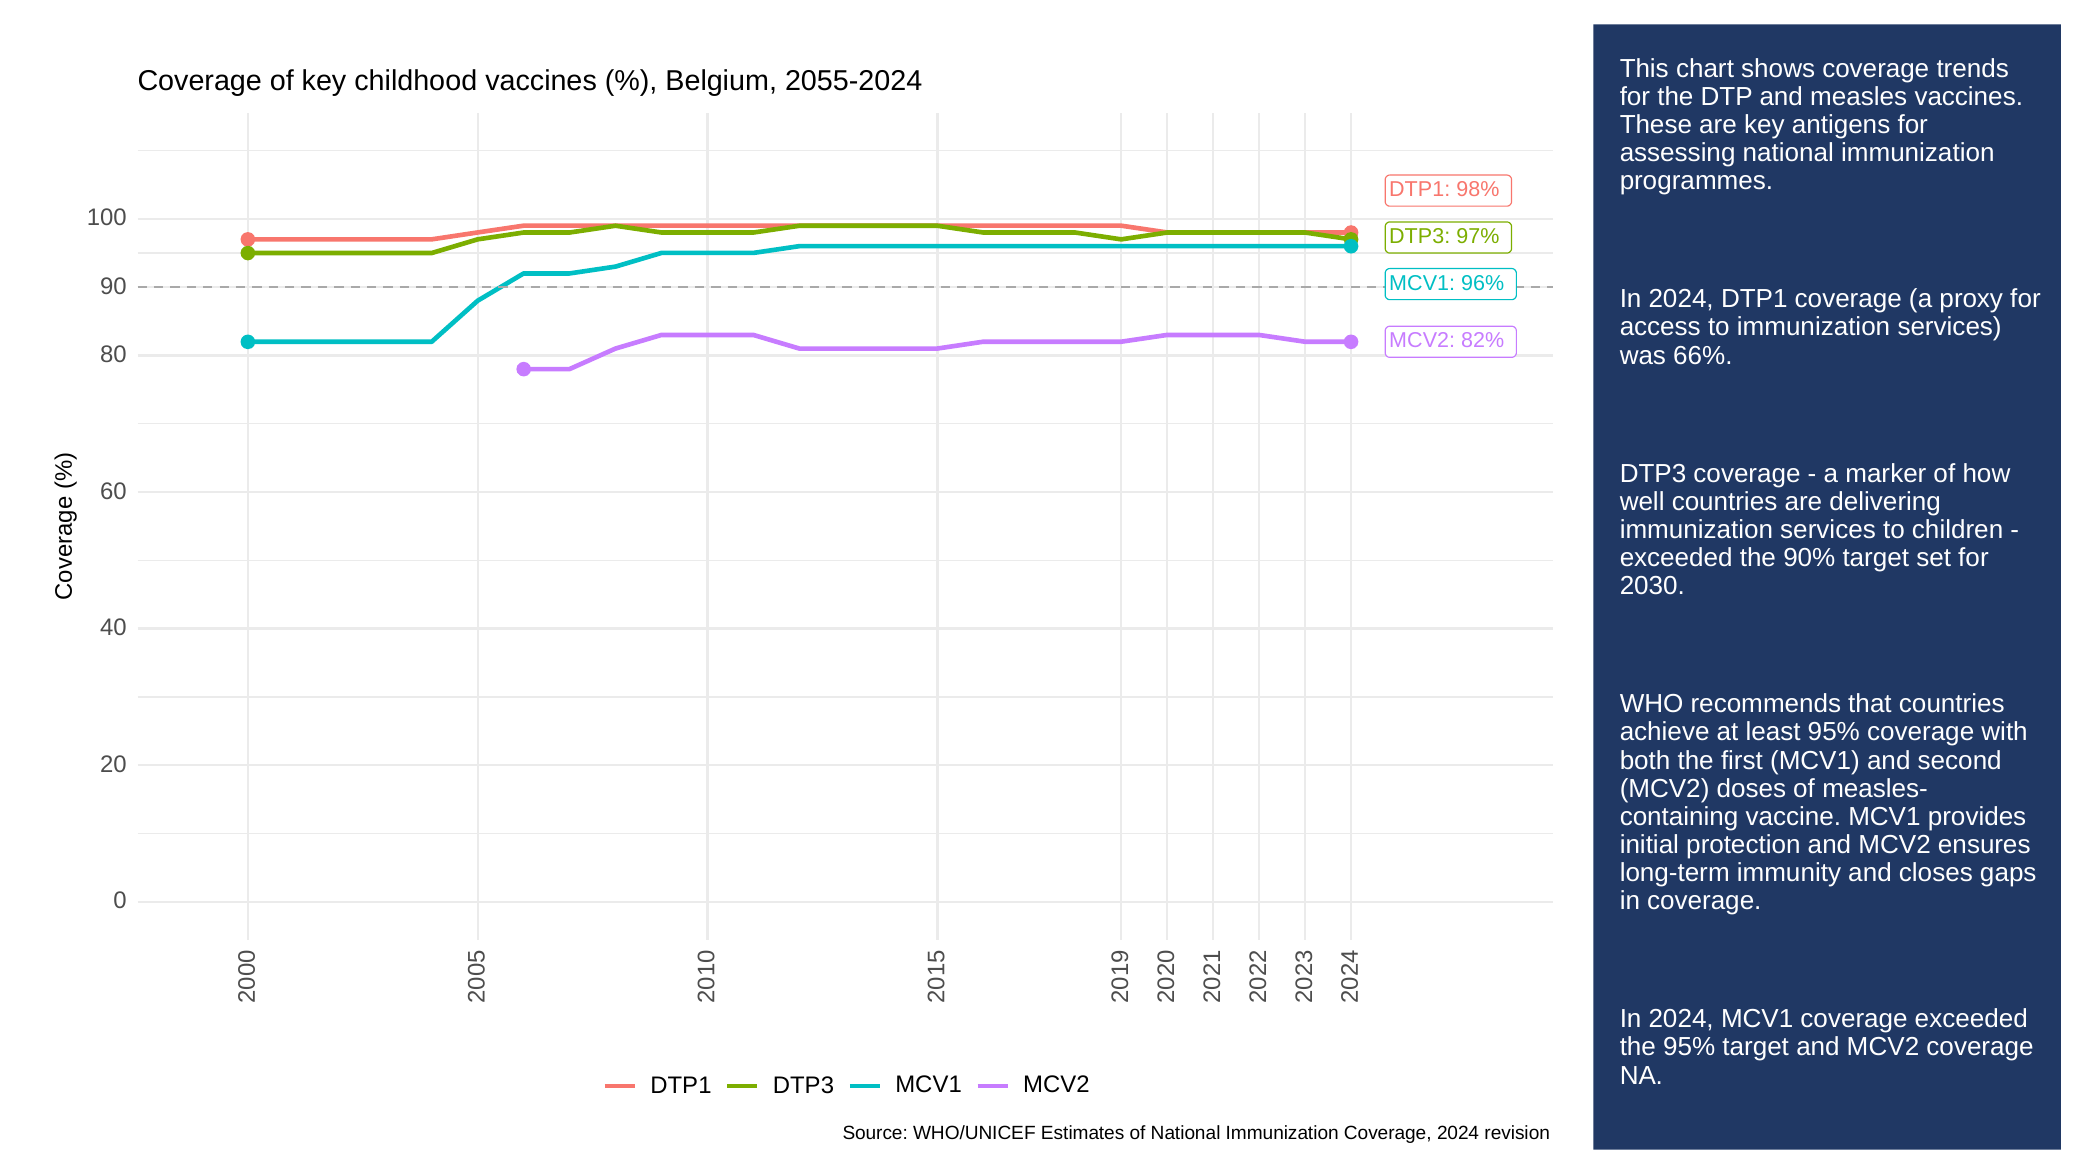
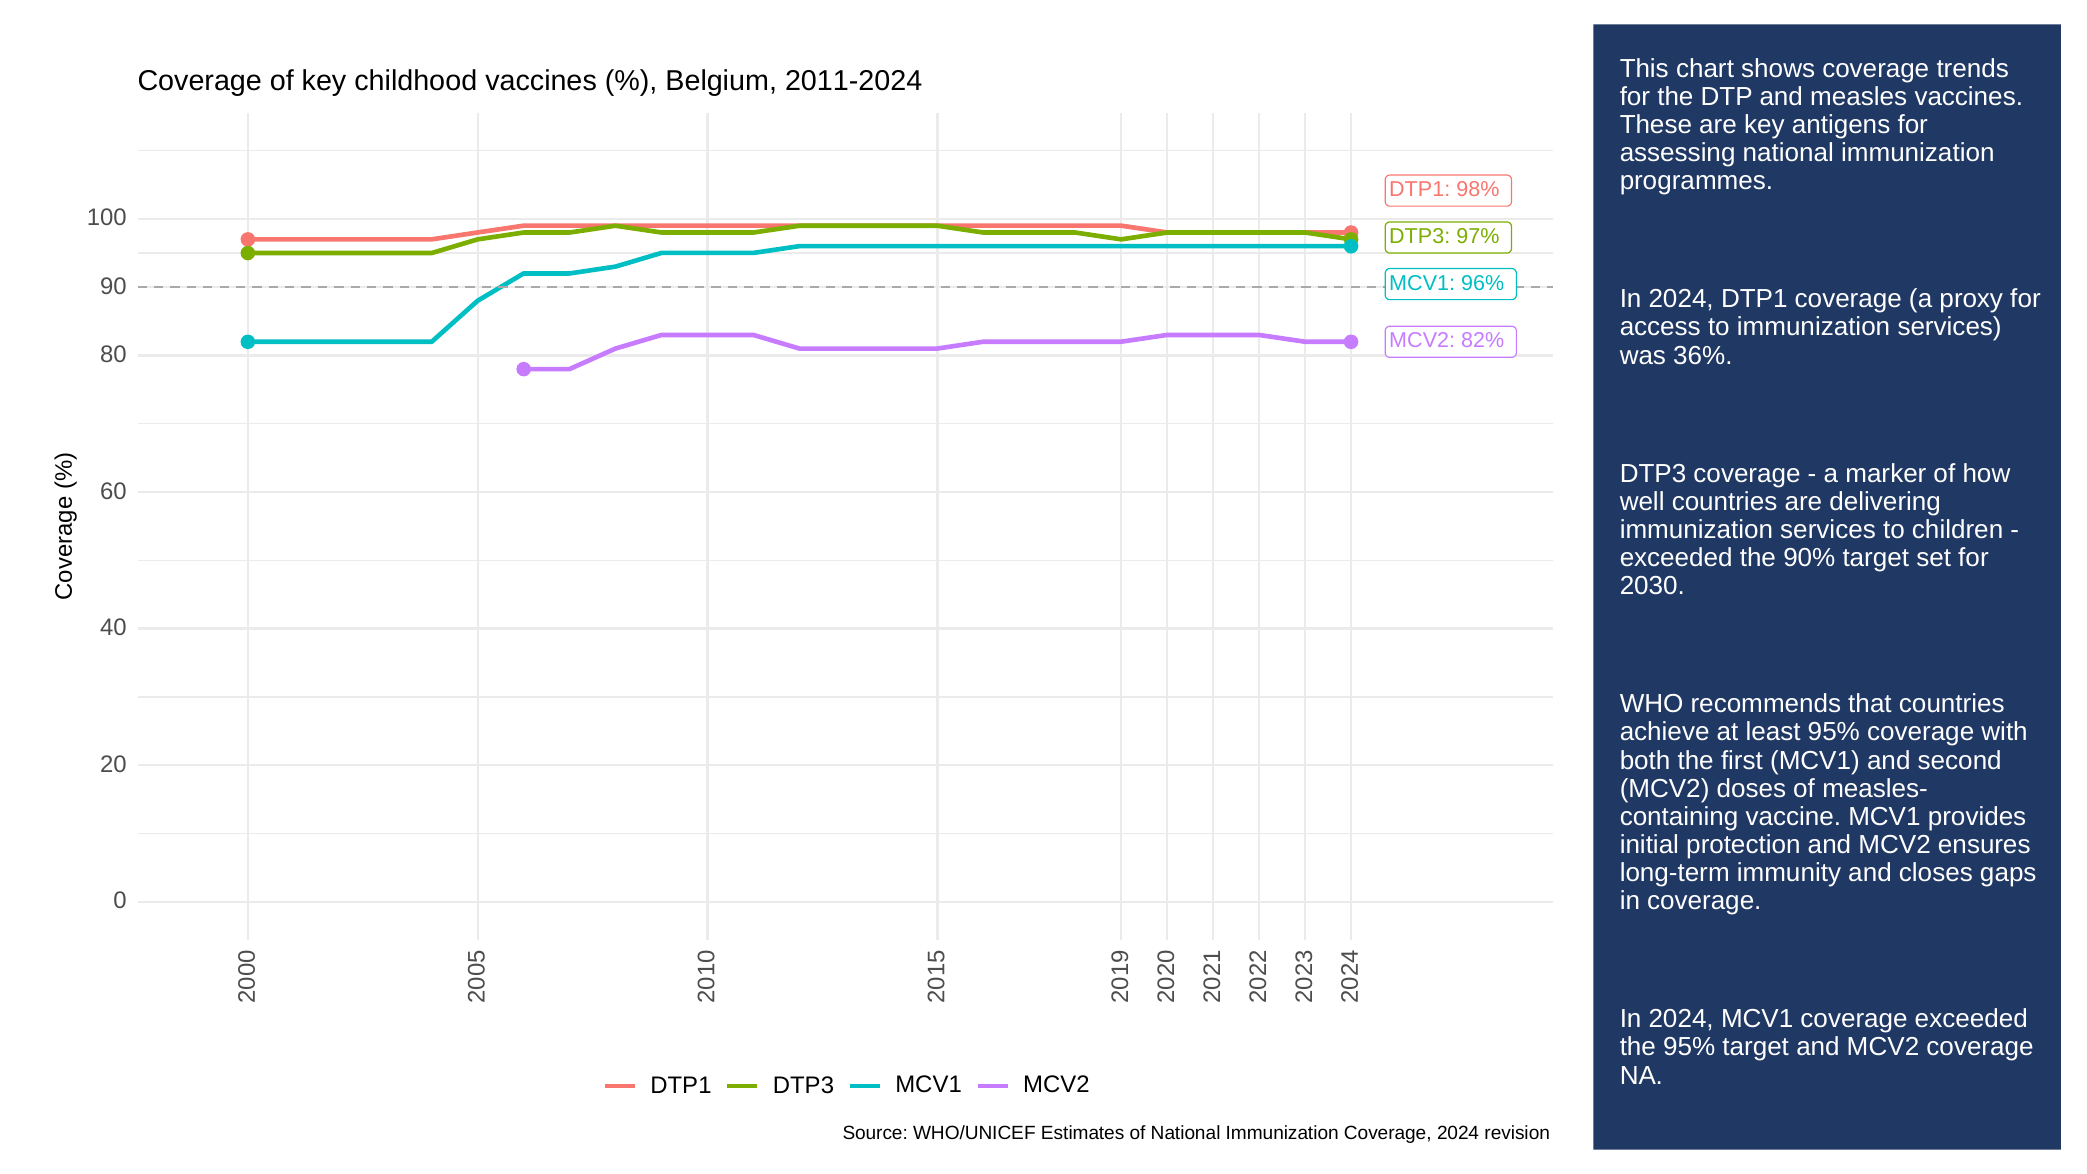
2055-2024: 2055-2024 -> 2011-2024 (854, 81)
66%: 66% -> 36% (1703, 356)
